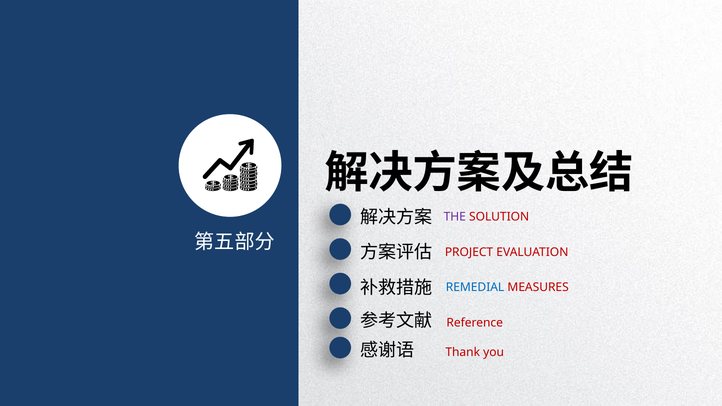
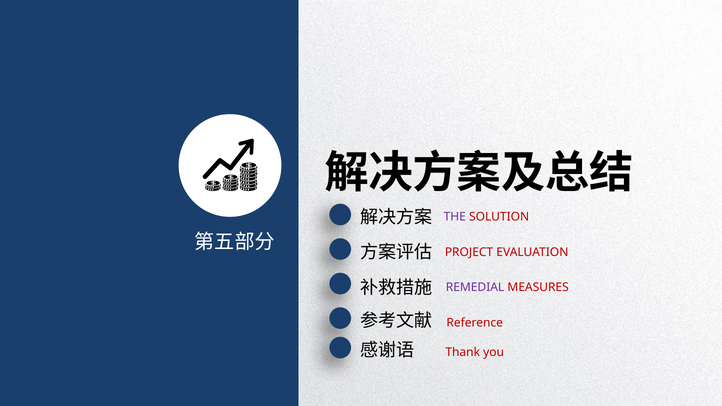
REMEDIAL colour: blue -> purple (475, 288)
